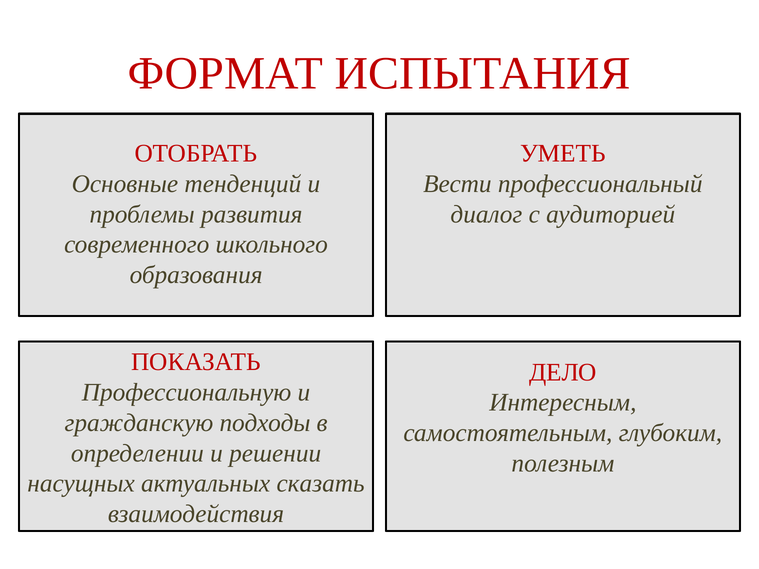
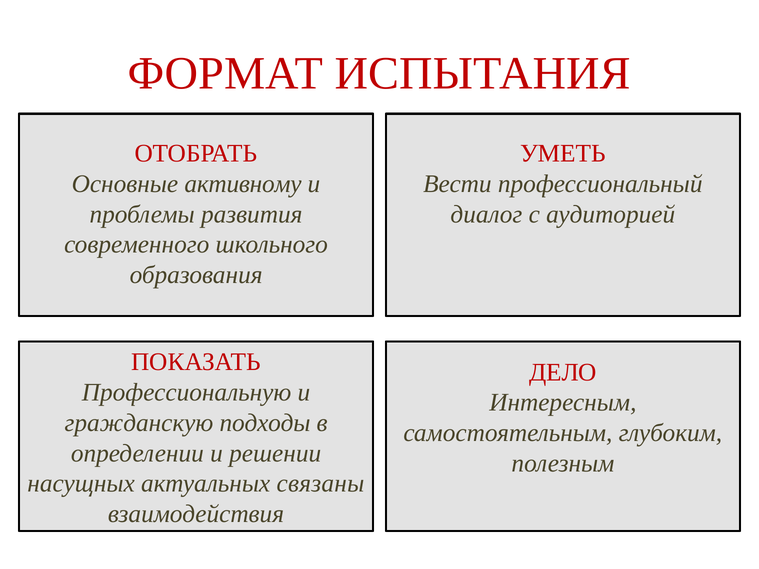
тенденций: тенденций -> активному (243, 184)
сказать: сказать -> связаны (320, 484)
